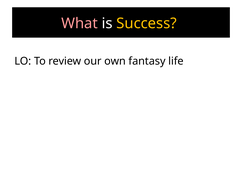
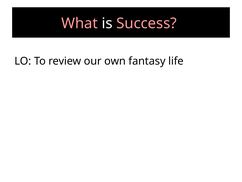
Success colour: yellow -> pink (147, 23)
